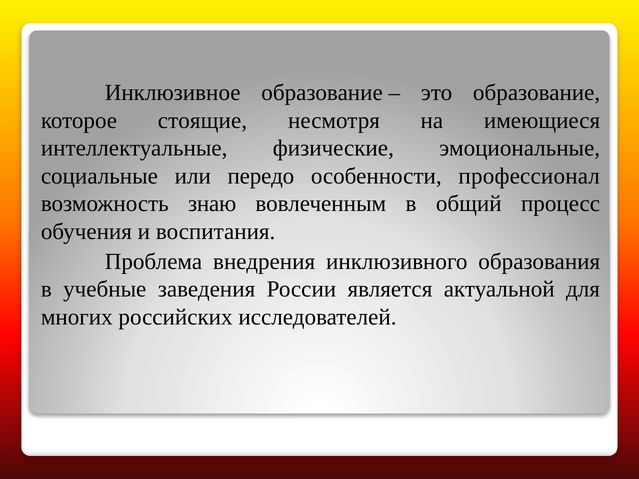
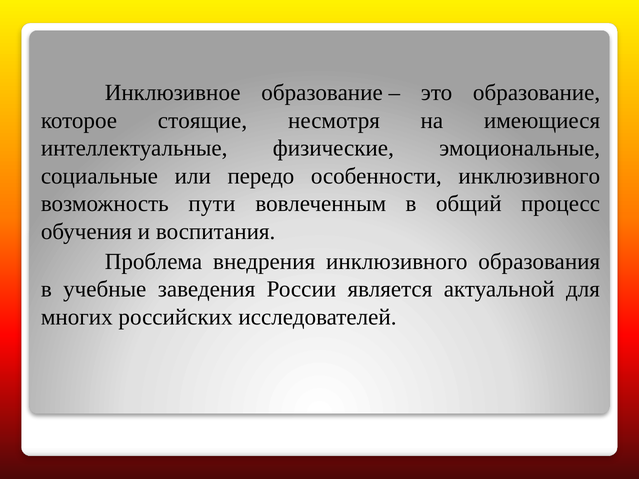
особенности профессионал: профессионал -> инклюзивного (529, 176)
знаю: знаю -> пути (212, 204)
